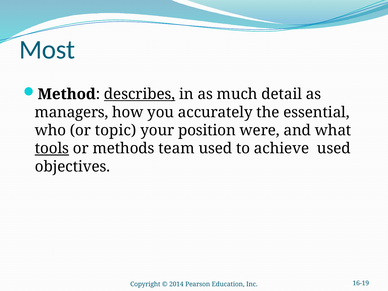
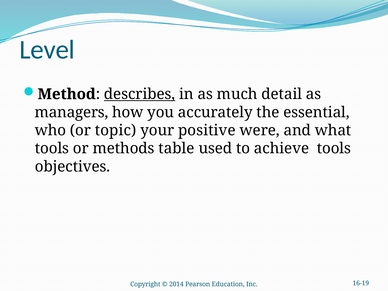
Most: Most -> Level (47, 50)
position: position -> positive (207, 130)
tools underline: present -> none (52, 149)
team: team -> table (176, 149)
achieve used: used -> tools (334, 149)
